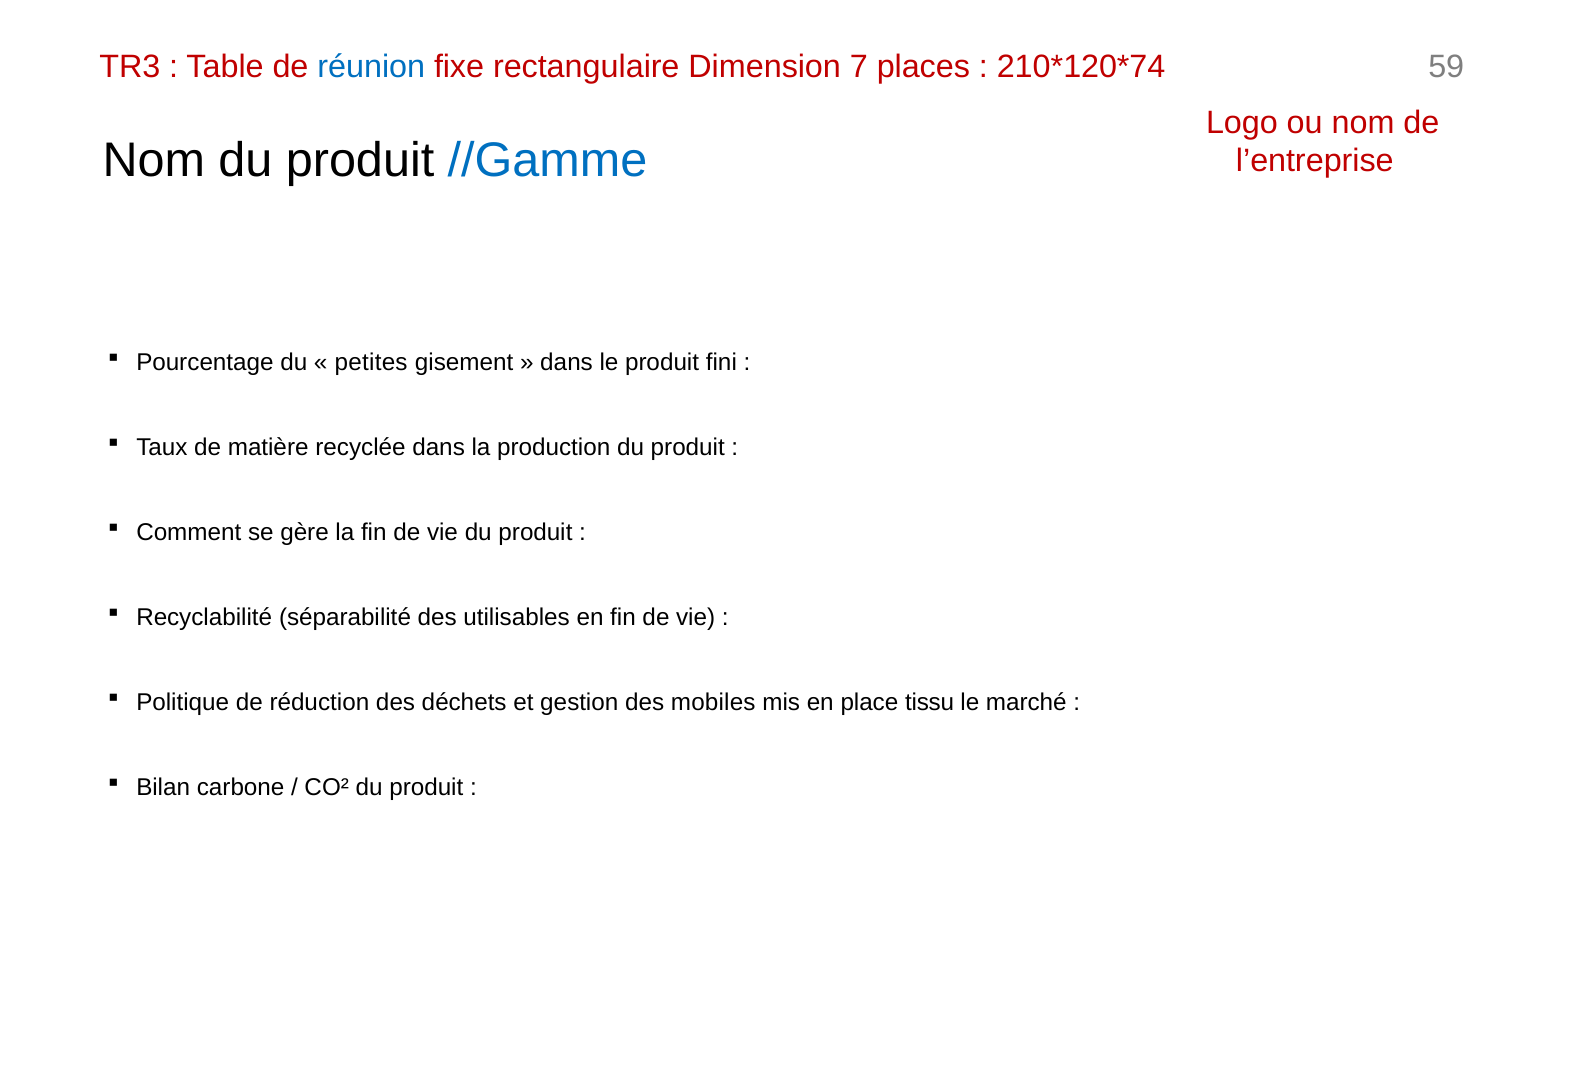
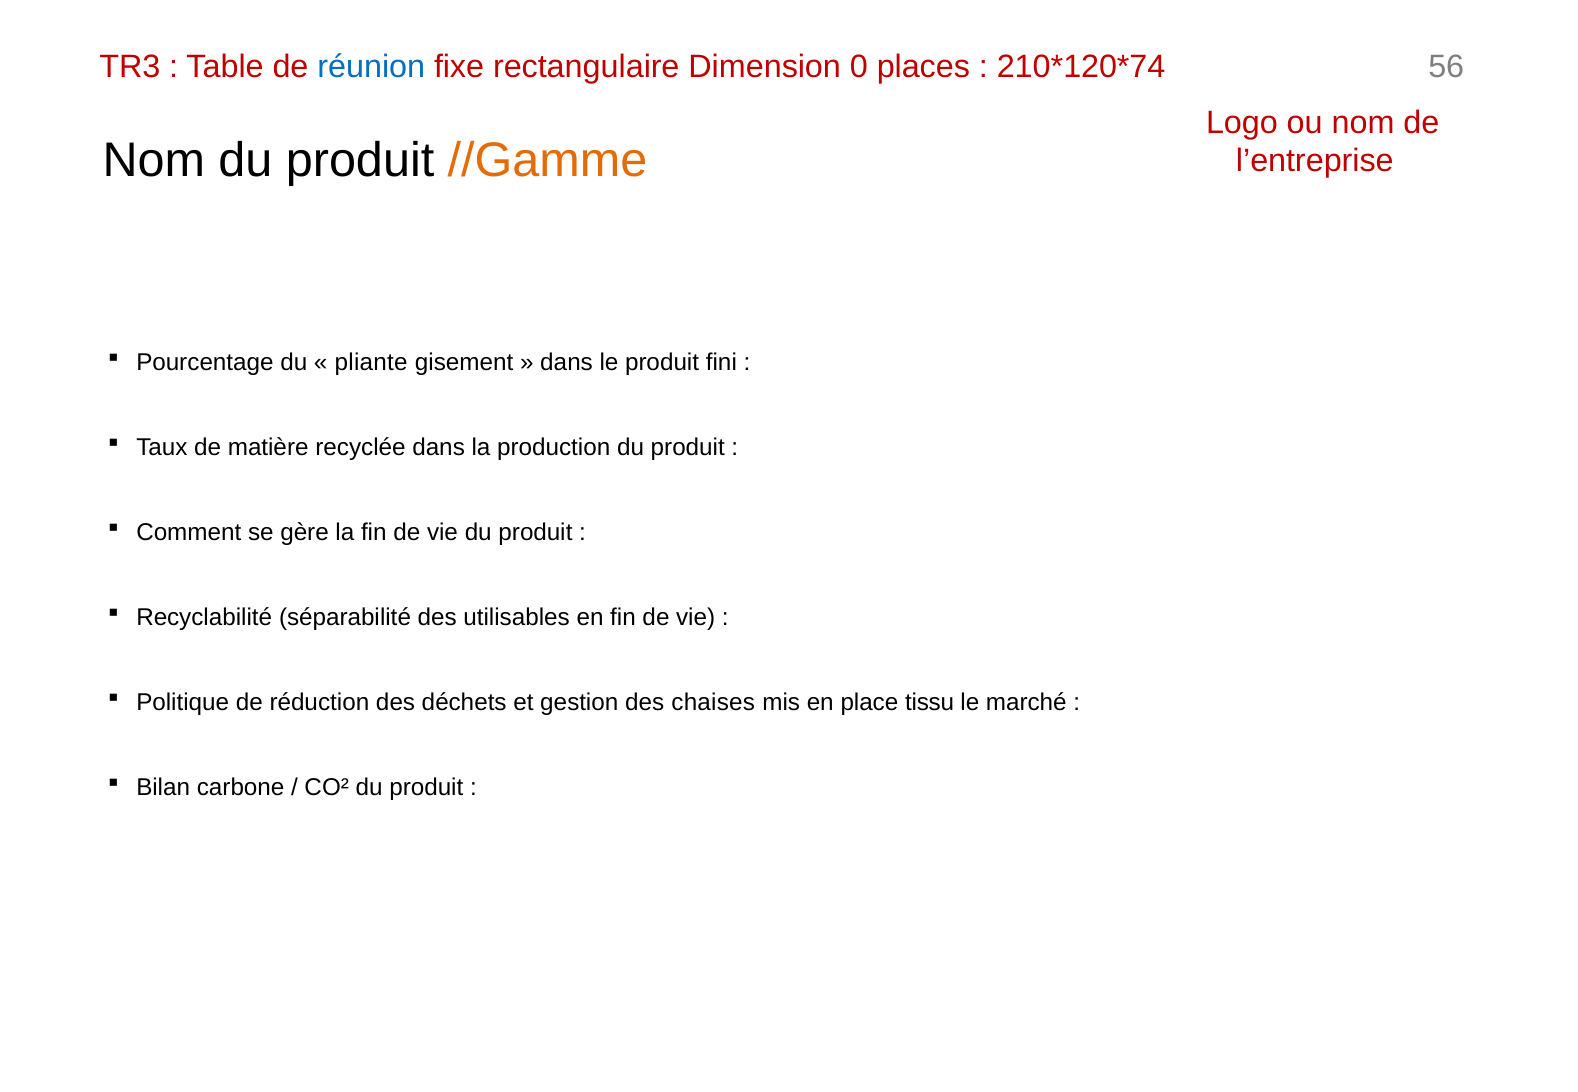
7: 7 -> 0 (859, 67)
59: 59 -> 56 (1446, 67)
//Gamme colour: blue -> orange (548, 160)
petites: petites -> pliante (371, 363)
mobiles: mobiles -> chaises (713, 703)
